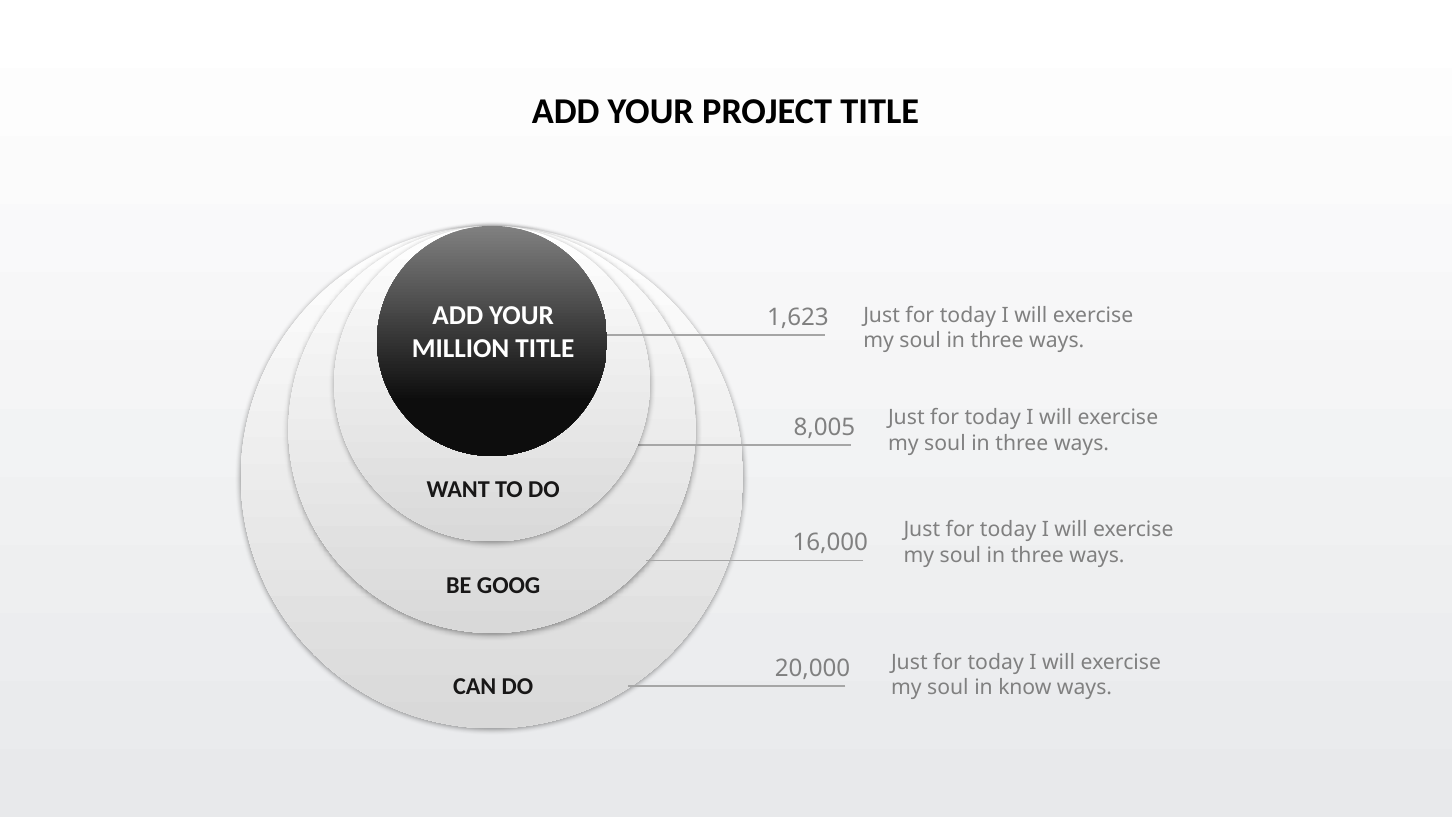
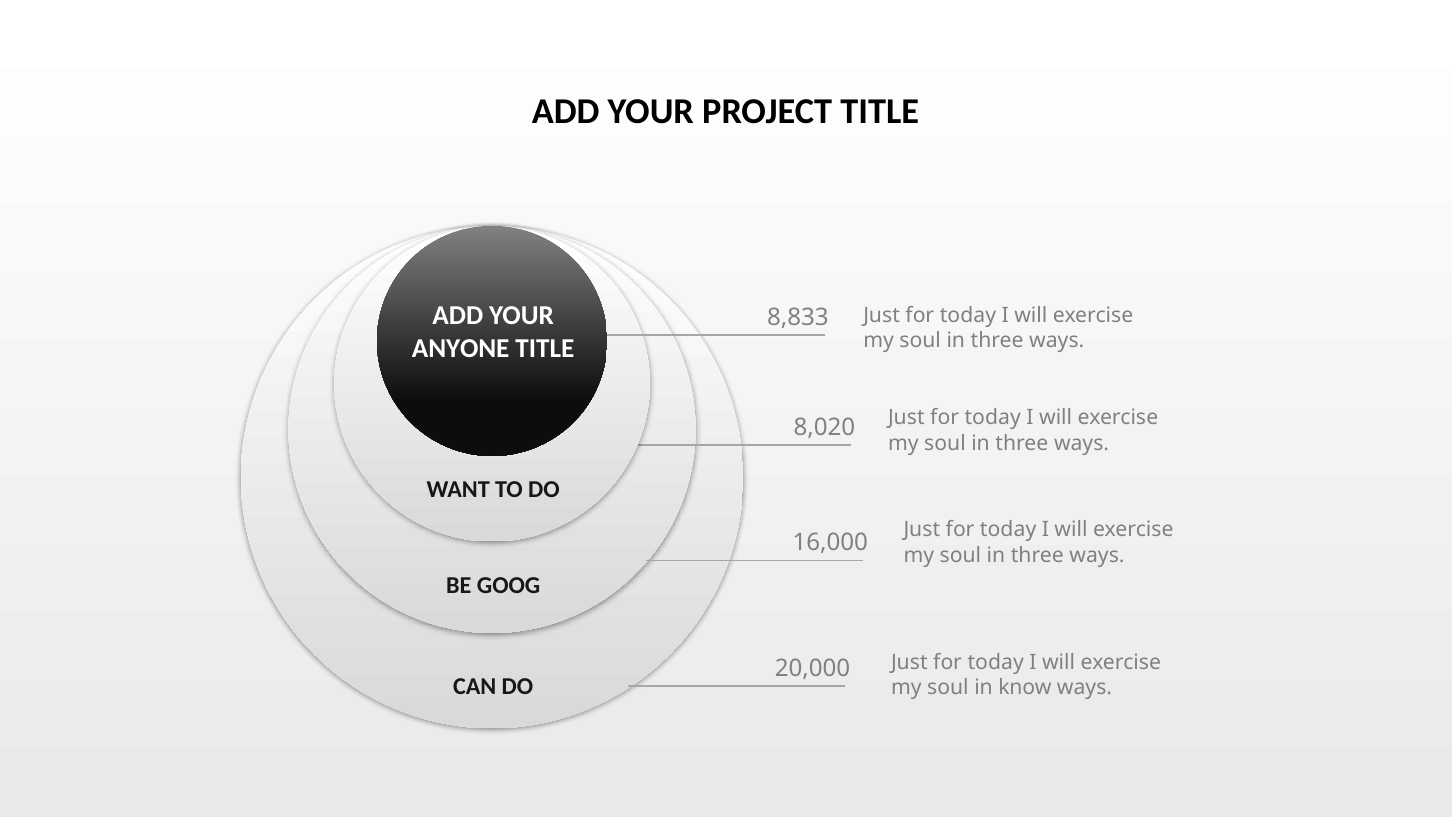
1,623: 1,623 -> 8,833 (798, 317)
MILLION: MILLION -> ANYONE (461, 348)
8,005: 8,005 -> 8,020 (824, 427)
